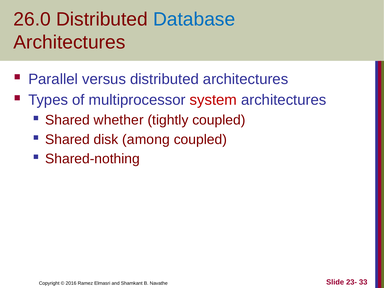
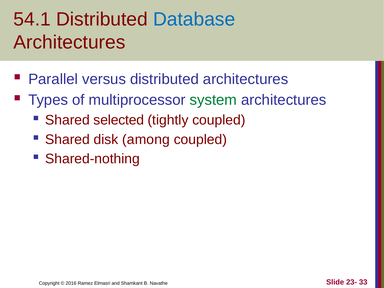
26.0: 26.0 -> 54.1 (32, 19)
system colour: red -> green (213, 100)
whether: whether -> selected (119, 120)
